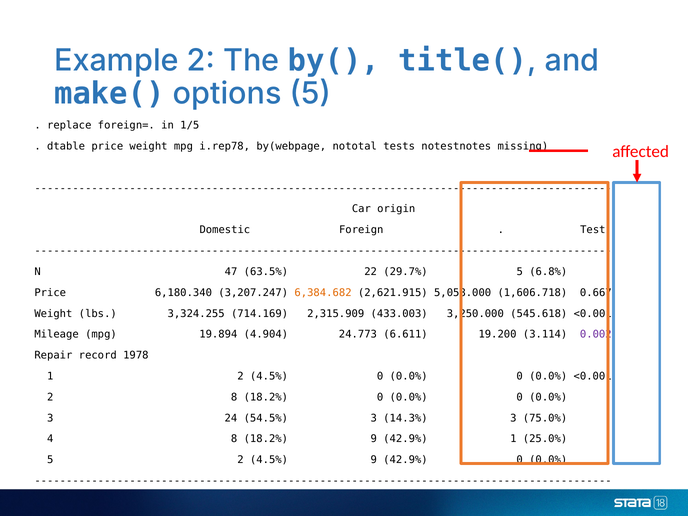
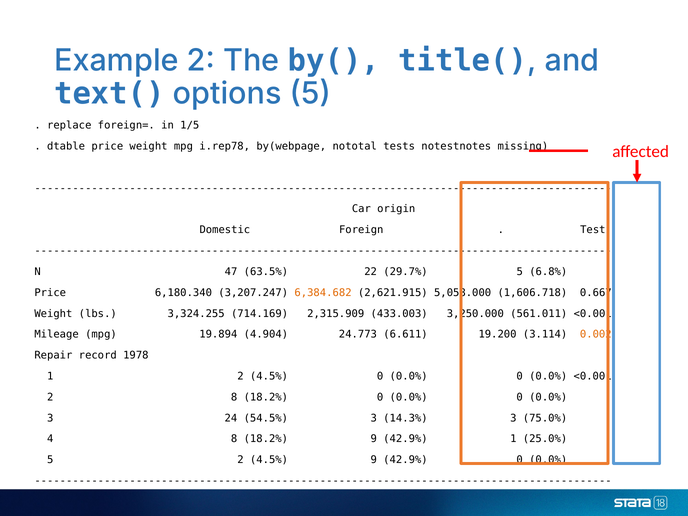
make(: make( -> text( (109, 94)
545.618: 545.618 -> 561.011 (539, 314)
0.002 colour: purple -> orange (596, 334)
